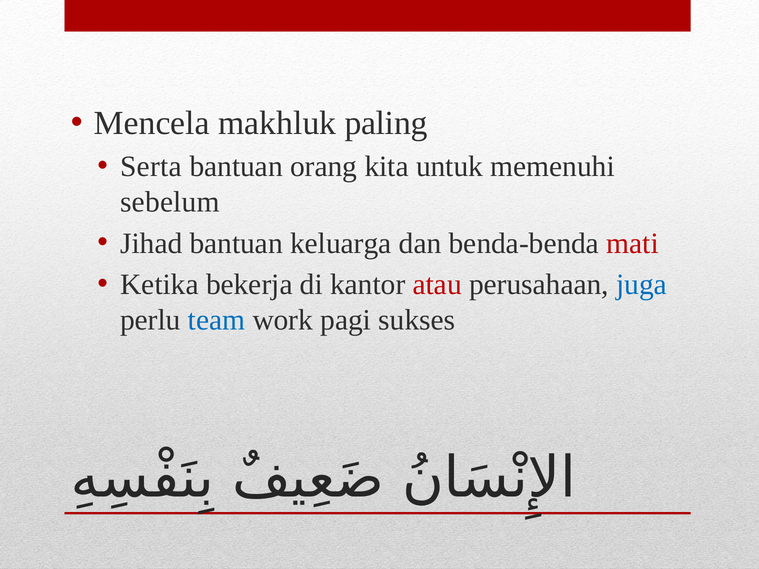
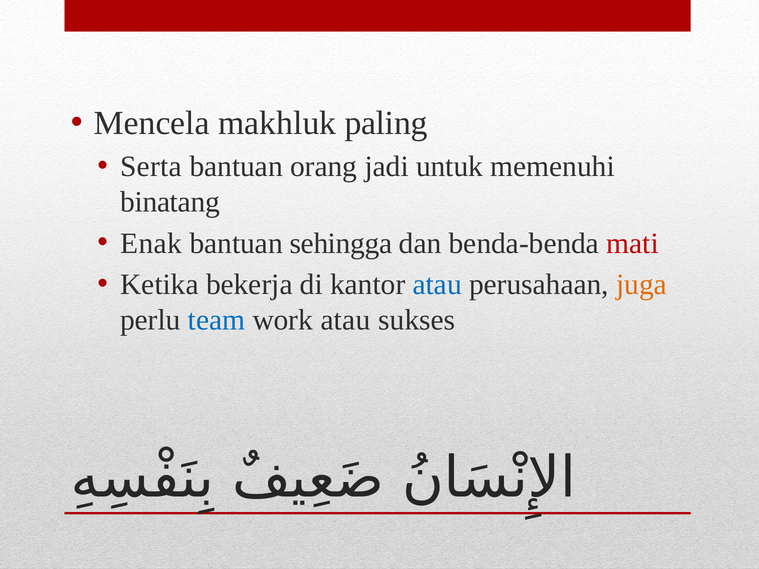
kita: kita -> jadi (387, 167)
sebelum: sebelum -> binatang (170, 202)
Jihad: Jihad -> Enak (151, 243)
keluarga: keluarga -> sehingga (341, 243)
atau colour: red -> blue (437, 285)
juga colour: blue -> orange (642, 285)
work pagi: pagi -> atau (346, 320)
